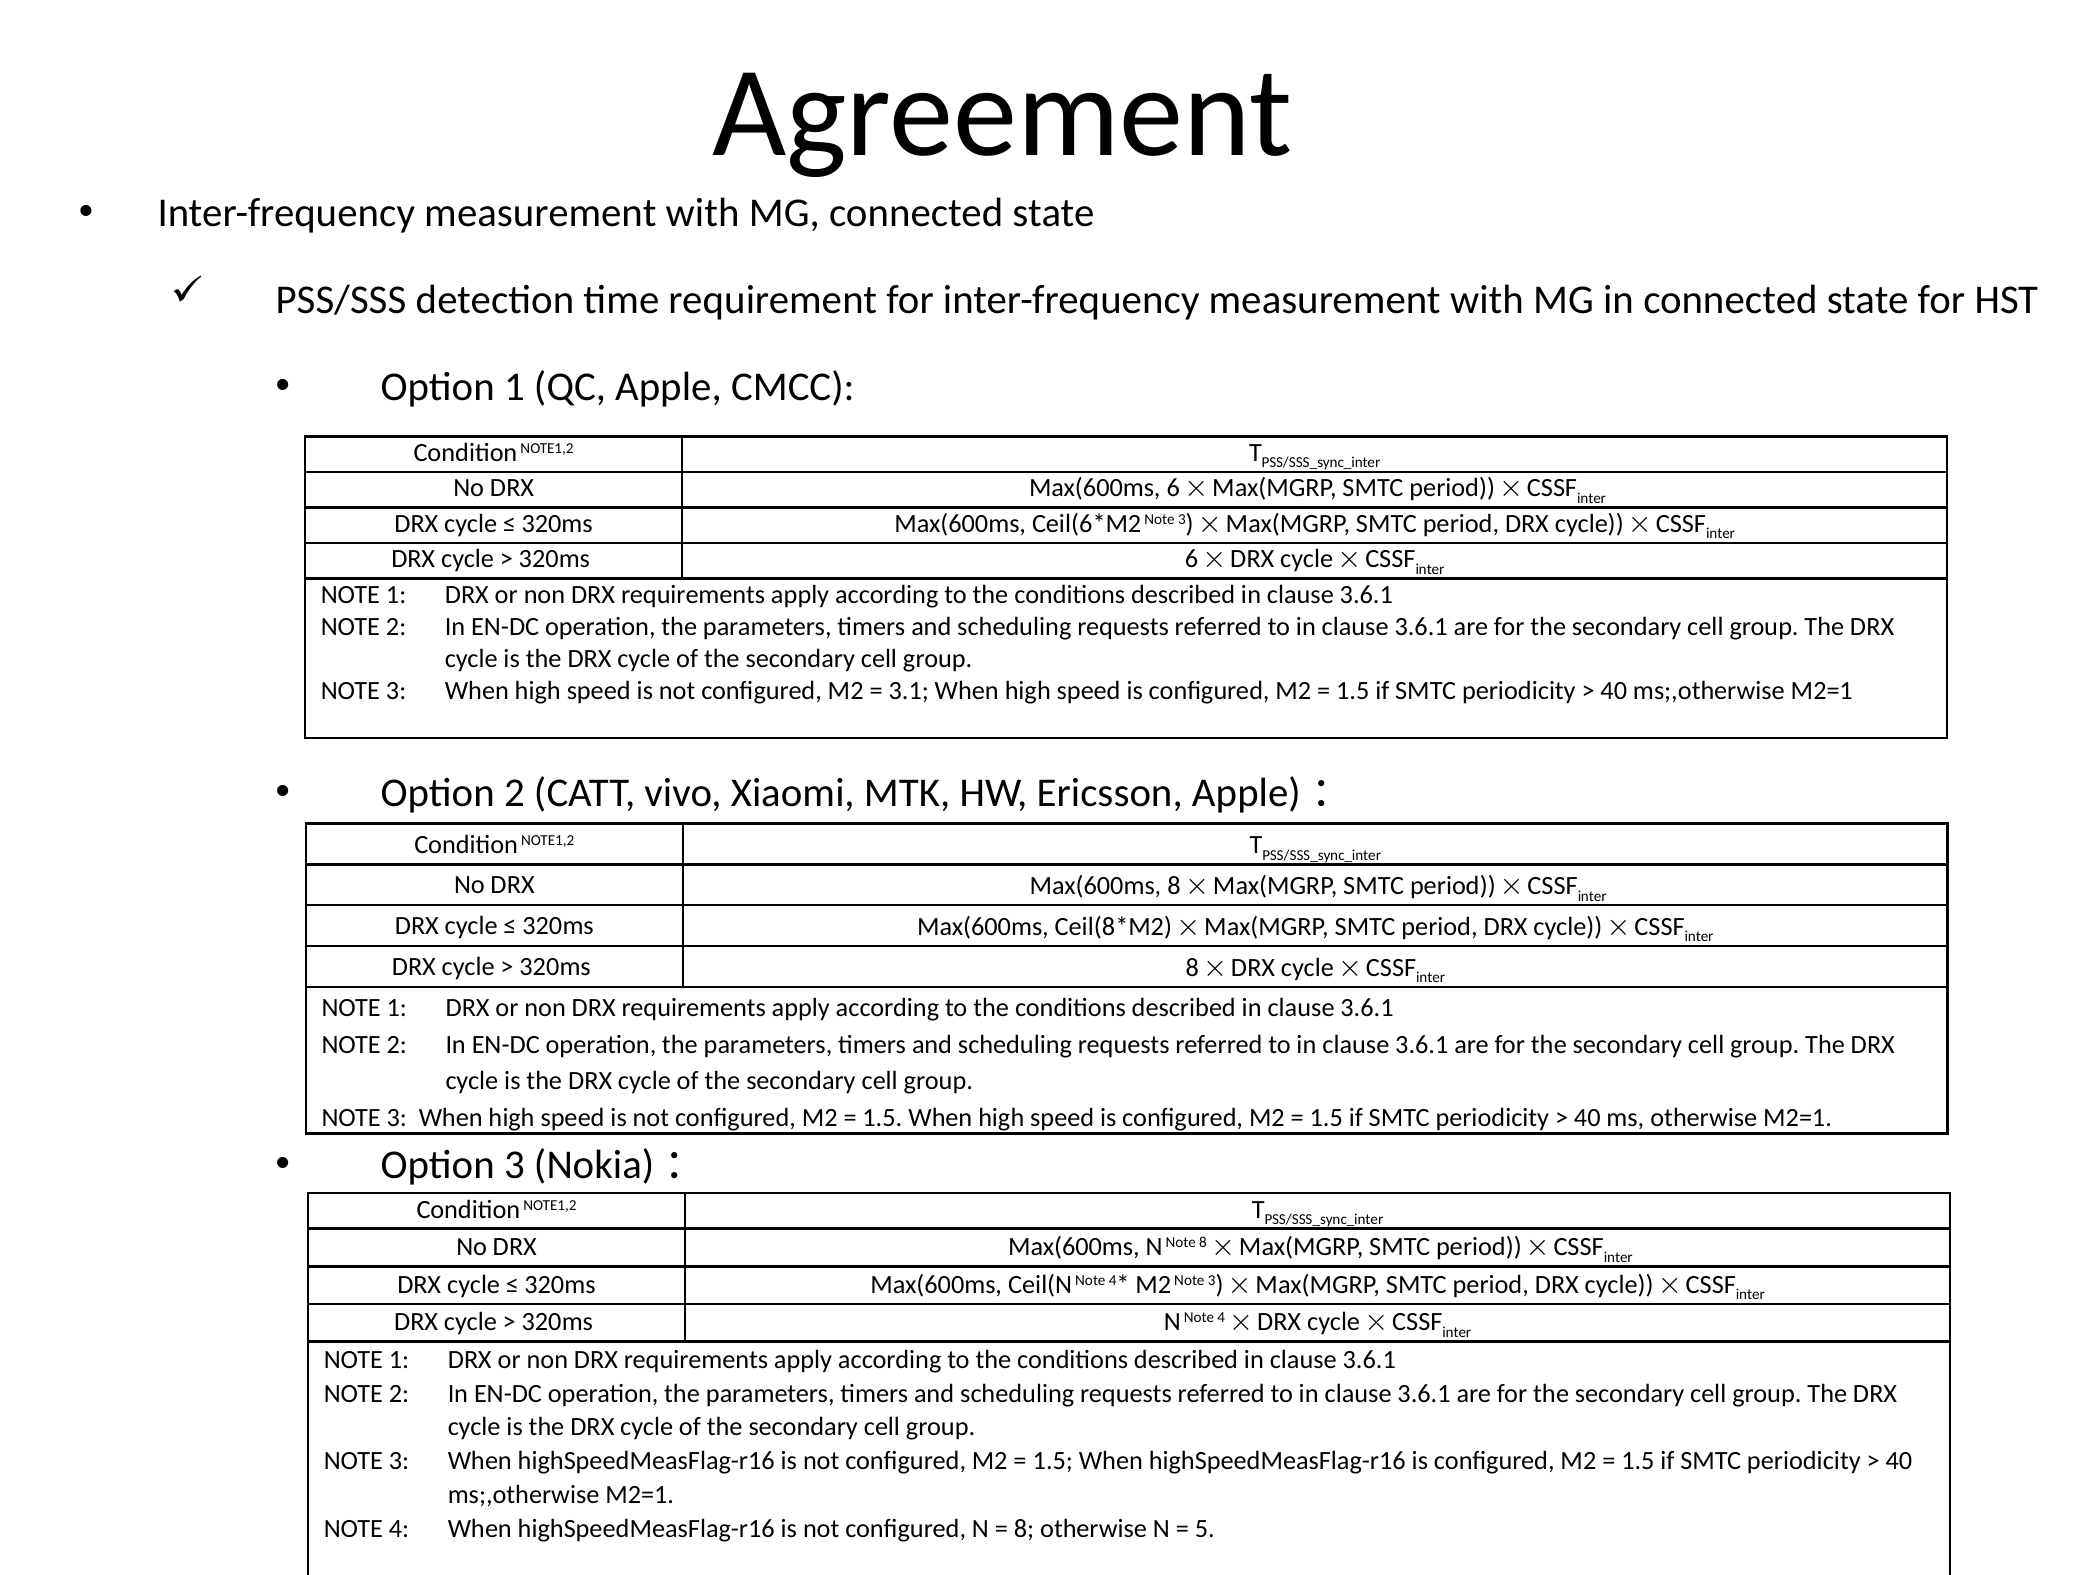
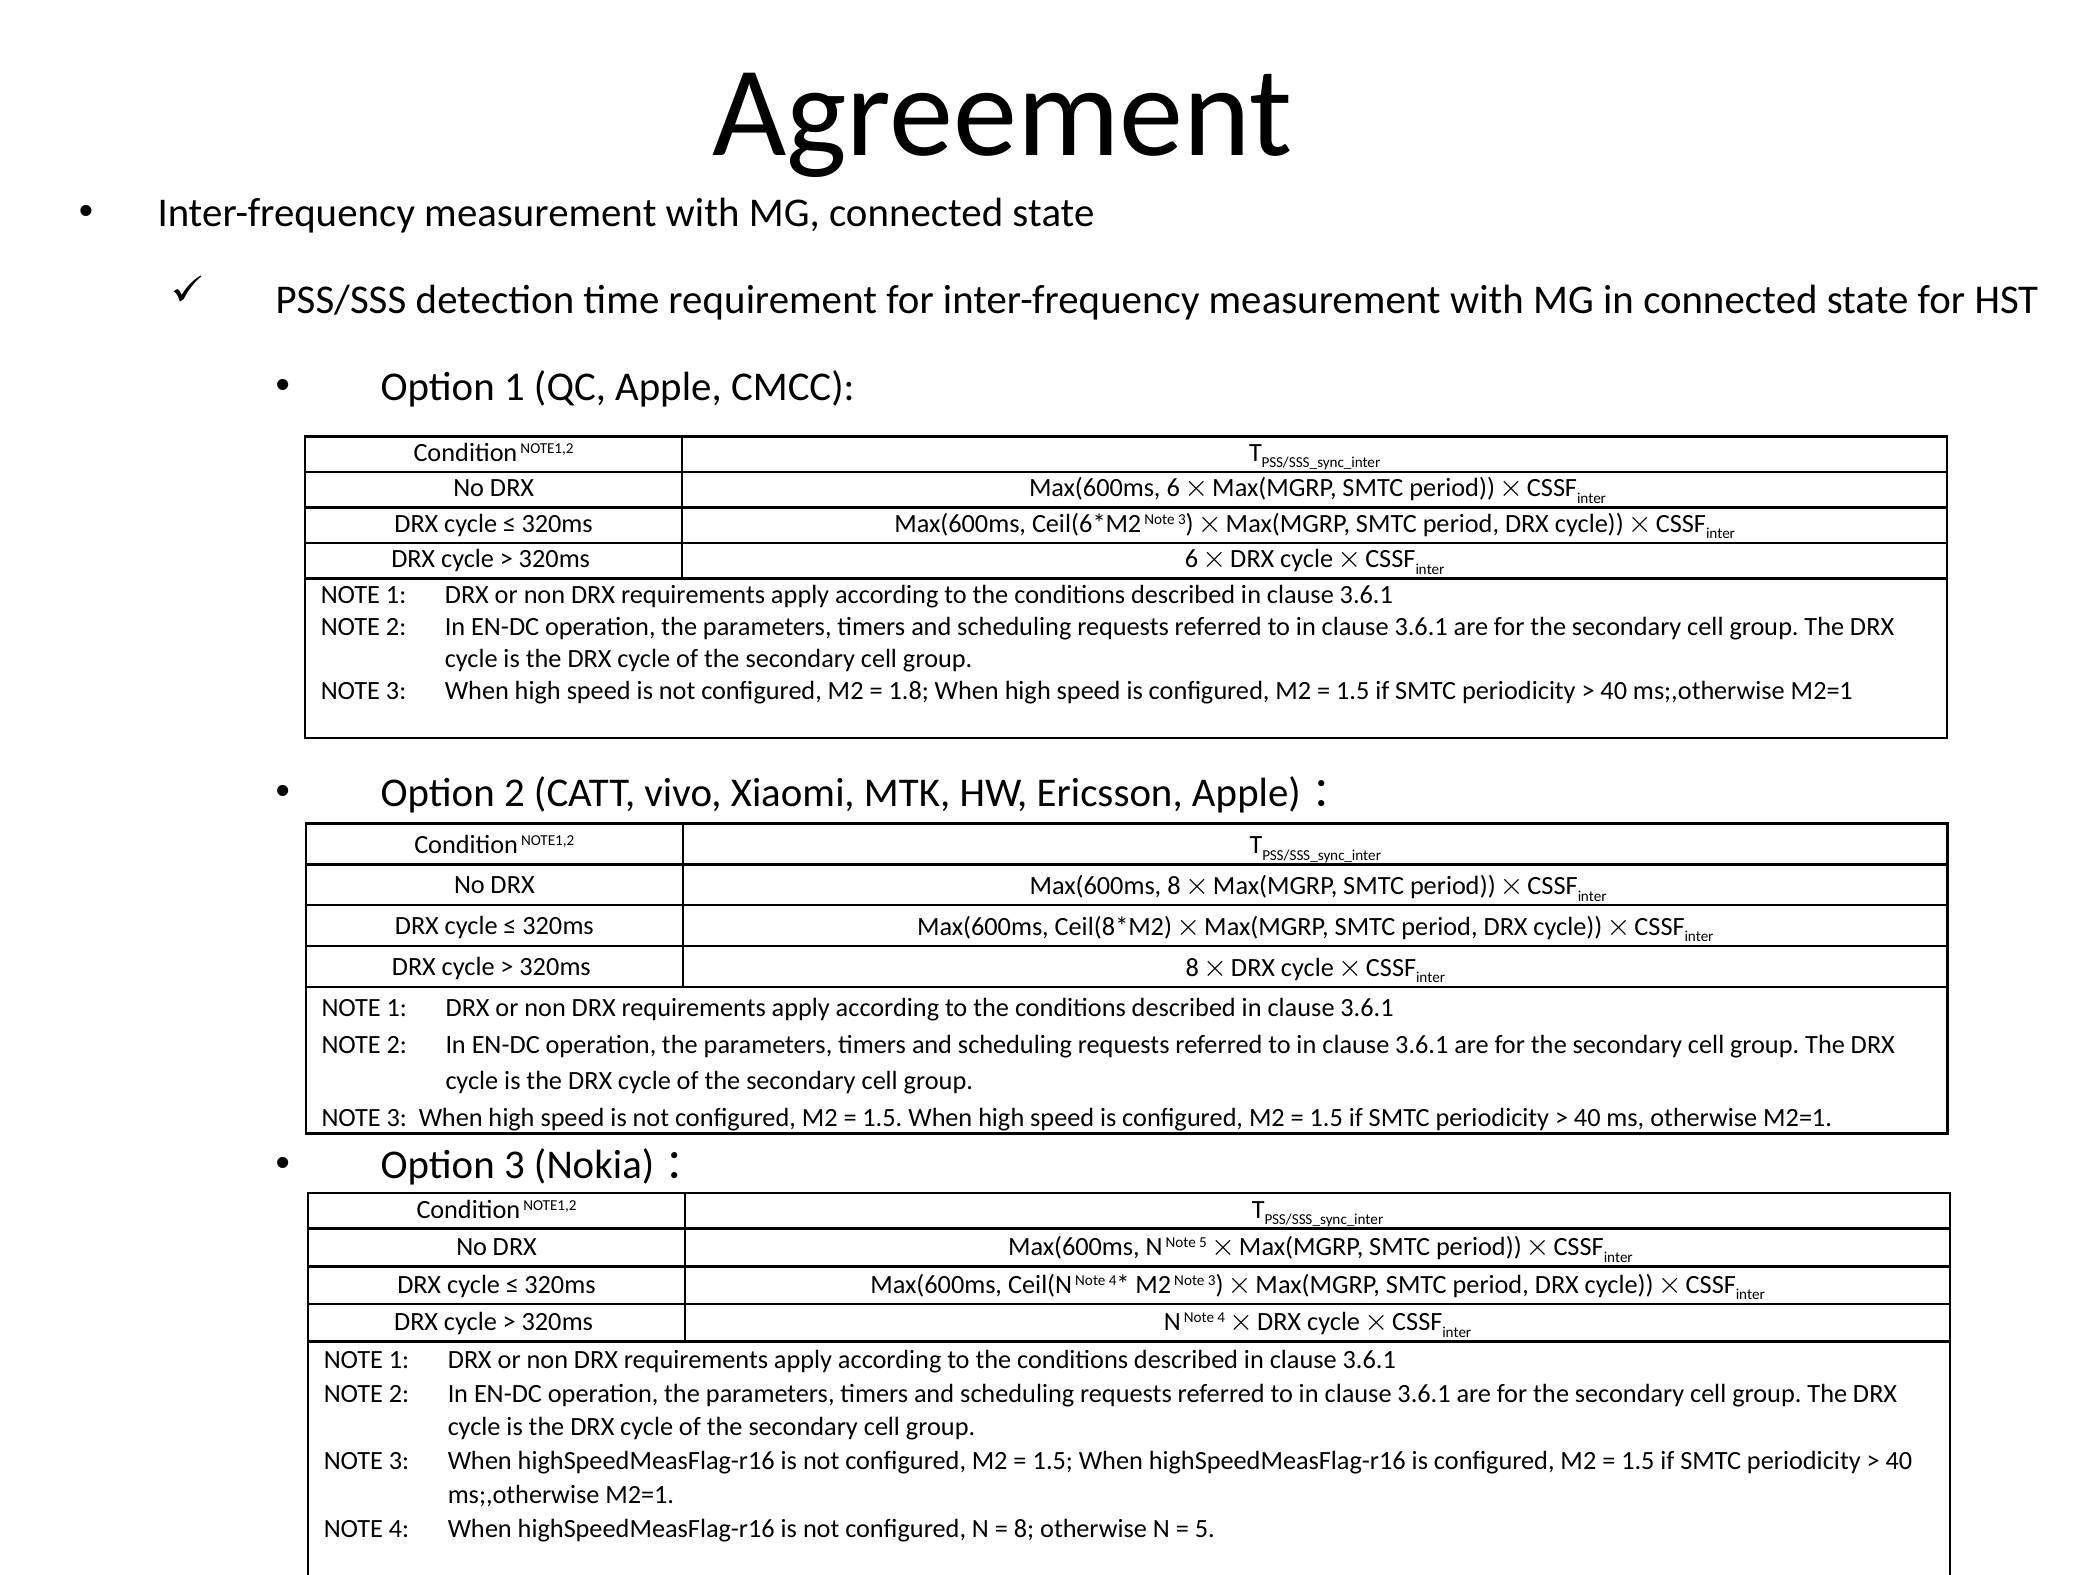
3.1: 3.1 -> 1.8 (909, 691)
Note 8: 8 -> 5 (1203, 1243)
